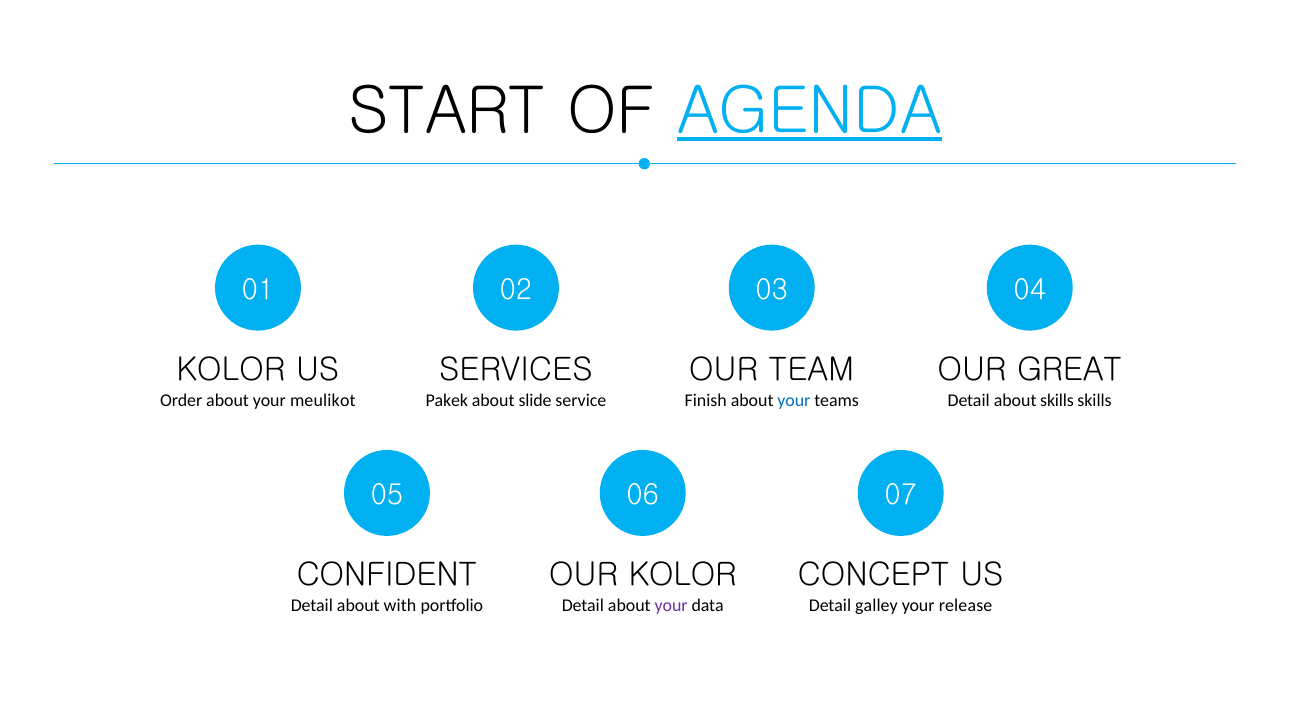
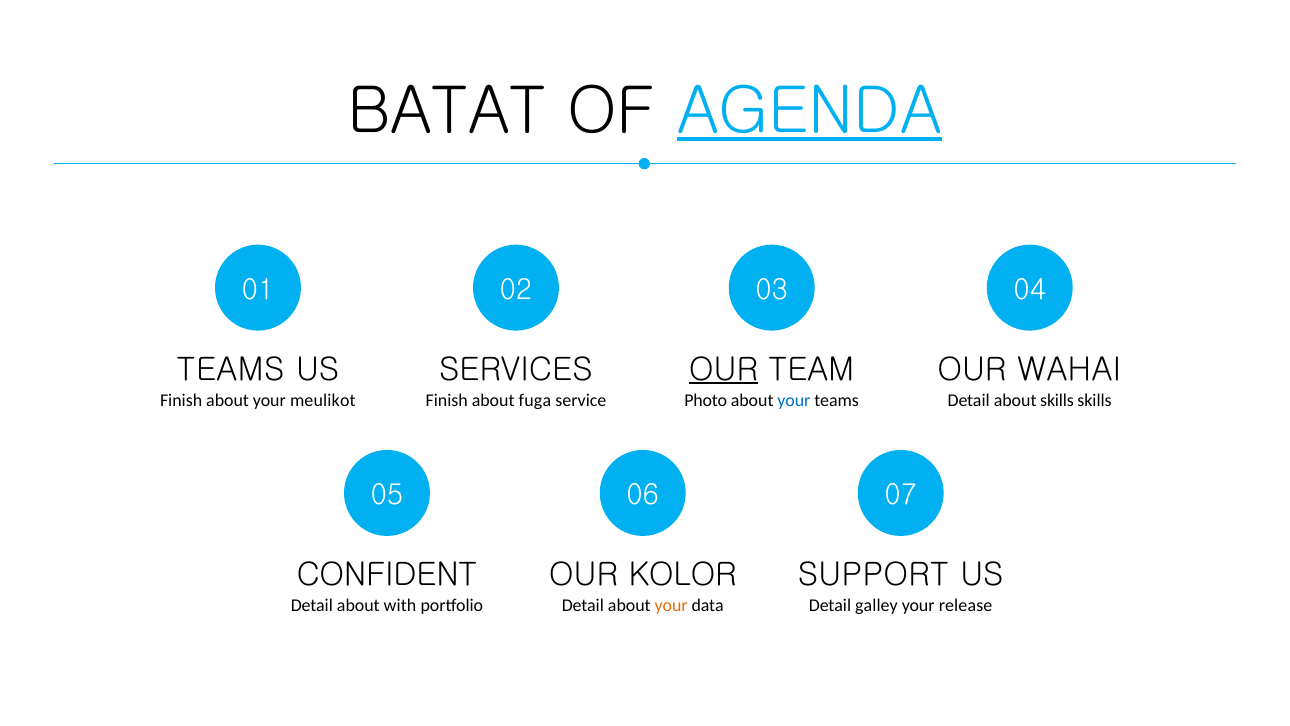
START: START -> BATAT (447, 111)
KOLOR: KOLOR -> TEAMS (231, 369)
OUR underline: none -> present (723, 369)
GREAT: GREAT -> WAHAI (1069, 369)
Order: Order -> Finish (181, 400)
Pakek: Pakek -> Finish (447, 400)
slide: slide -> fuga (535, 400)
Finish: Finish -> Photo (706, 400)
CONCEPT: CONCEPT -> SUPPORT (873, 574)
your colour: purple -> orange (671, 605)
